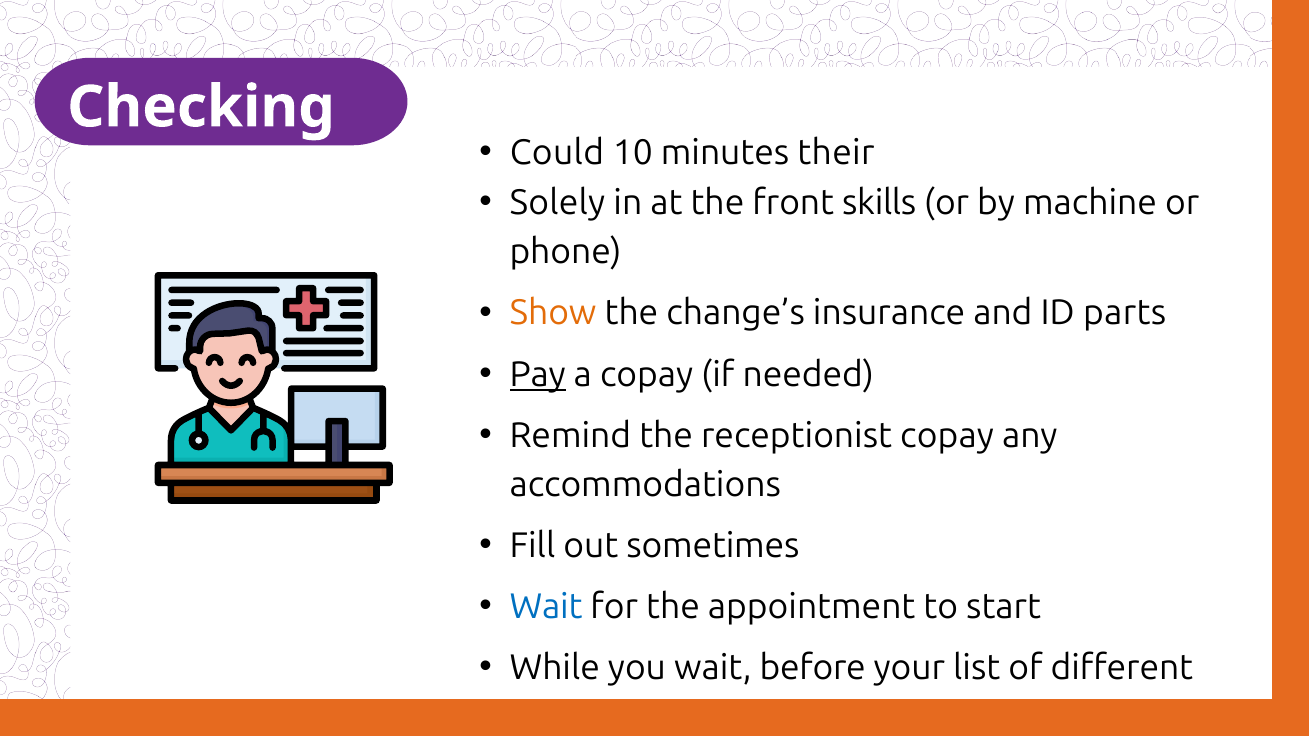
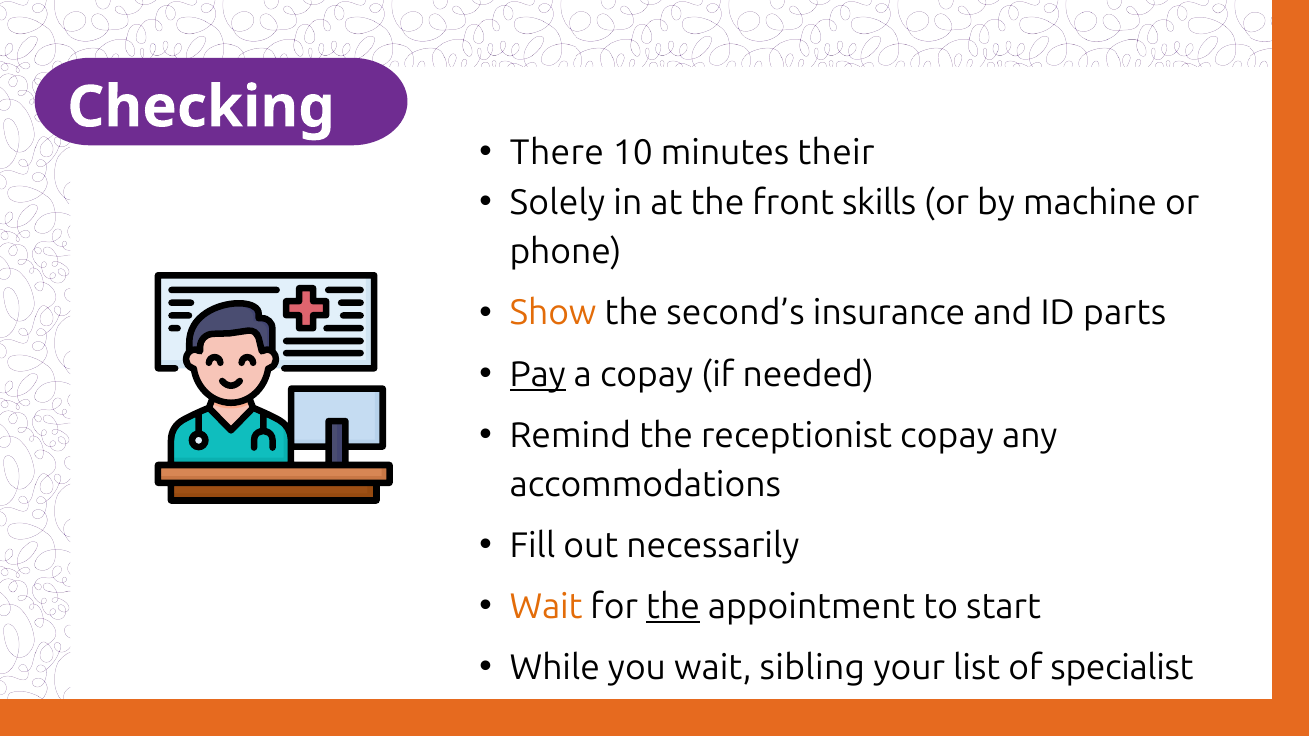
Could: Could -> There (557, 153)
change’s: change’s -> second’s (736, 313)
sometimes: sometimes -> necessarily (713, 546)
Wait colour: blue -> orange (546, 607)
the underline: none -> present (673, 607)
before: before -> sibling (812, 669)
different: different -> specialist (1122, 669)
